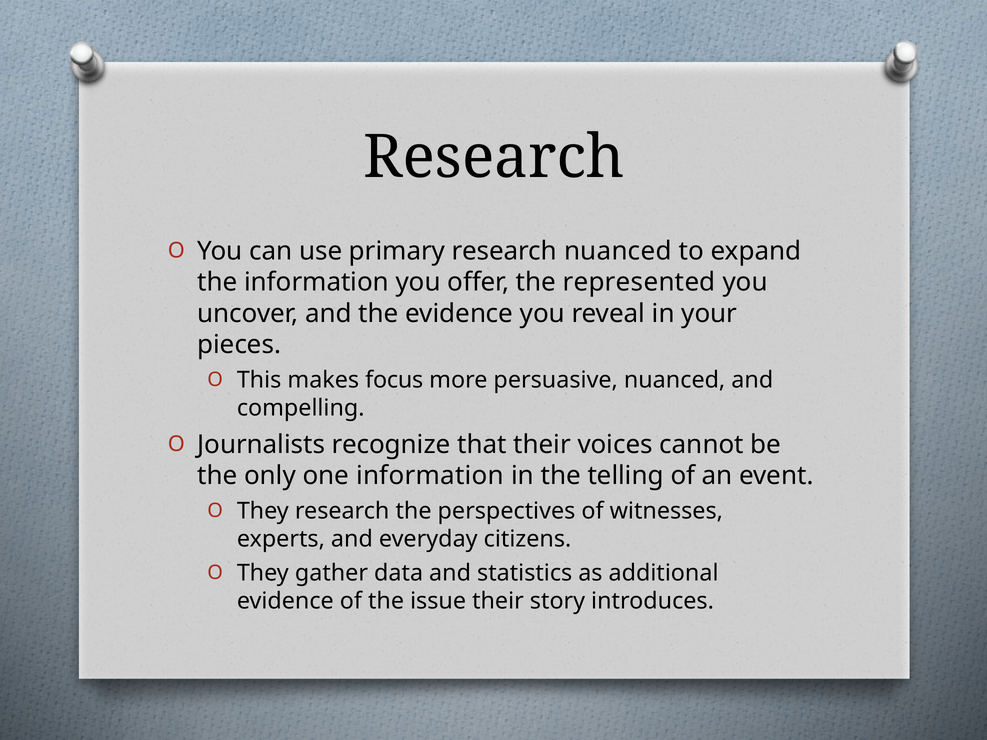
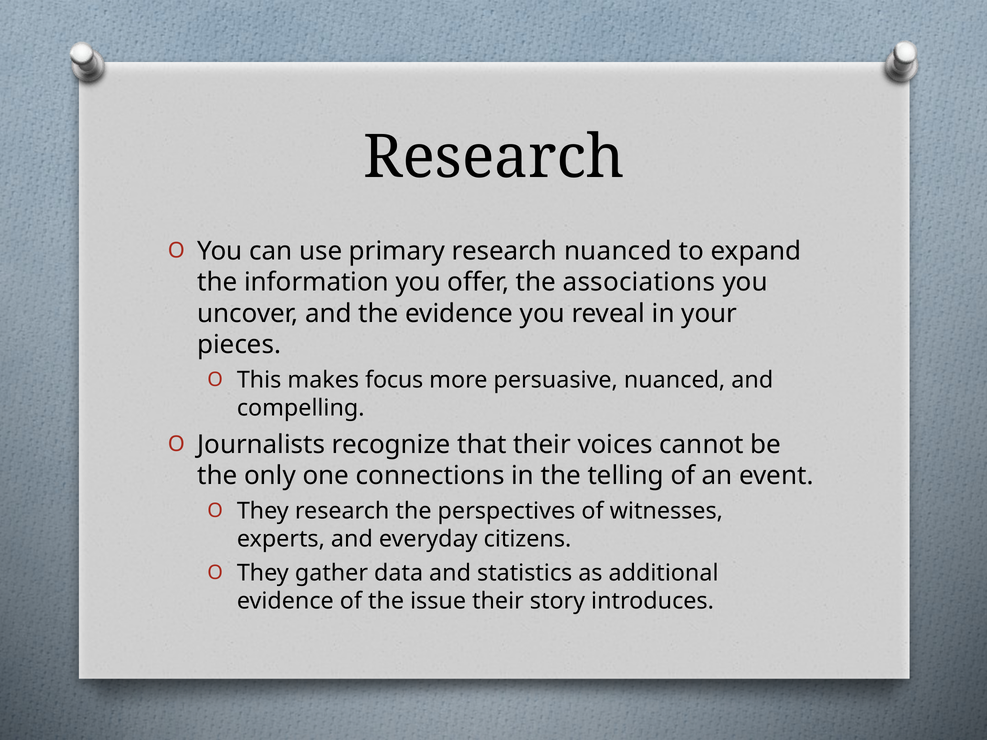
represented: represented -> associations (639, 282)
one information: information -> connections (430, 476)
